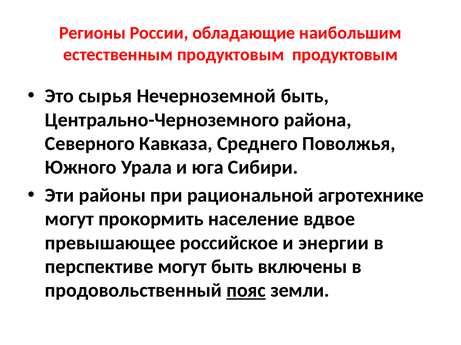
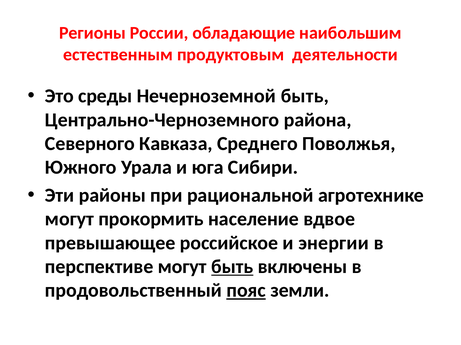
продуктовым продуктовым: продуктовым -> деятельности (345, 55)
сырья: сырья -> среды (105, 96)
быть underline: none -> present (232, 267)
